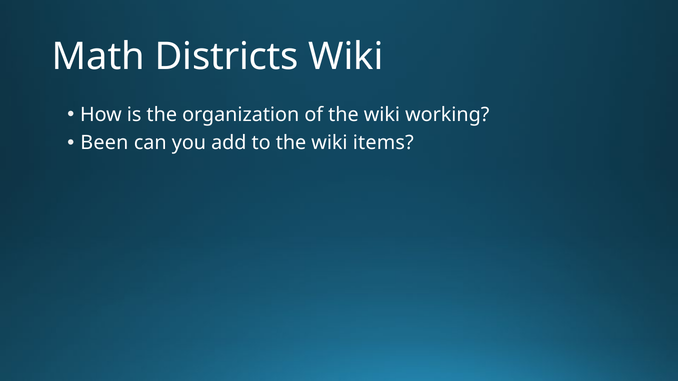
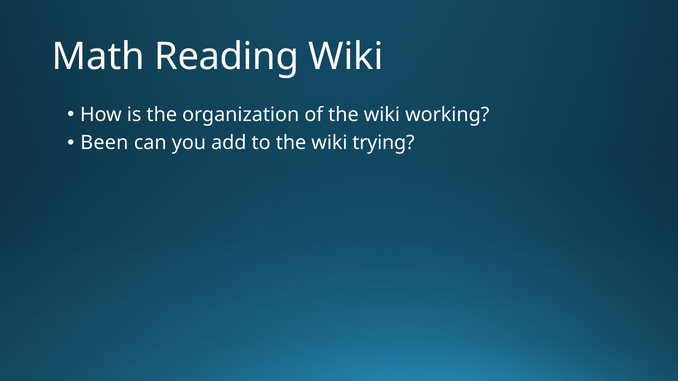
Districts: Districts -> Reading (227, 57)
items: items -> trying (383, 143)
